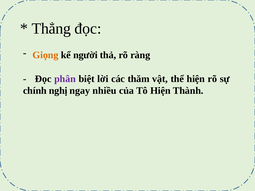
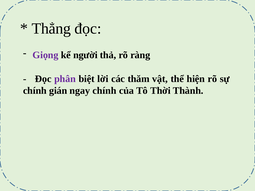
Giọng colour: orange -> purple (46, 55)
nghị: nghị -> gián (58, 91)
ngay nhiều: nhiều -> chính (104, 91)
Tô Hiện: Hiện -> Thời (160, 91)
